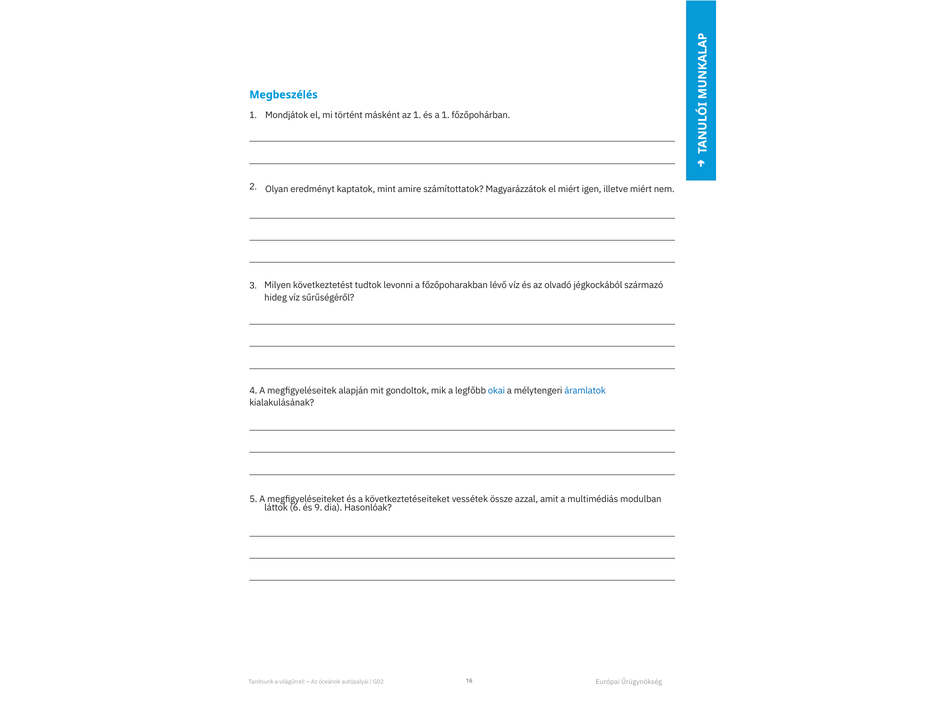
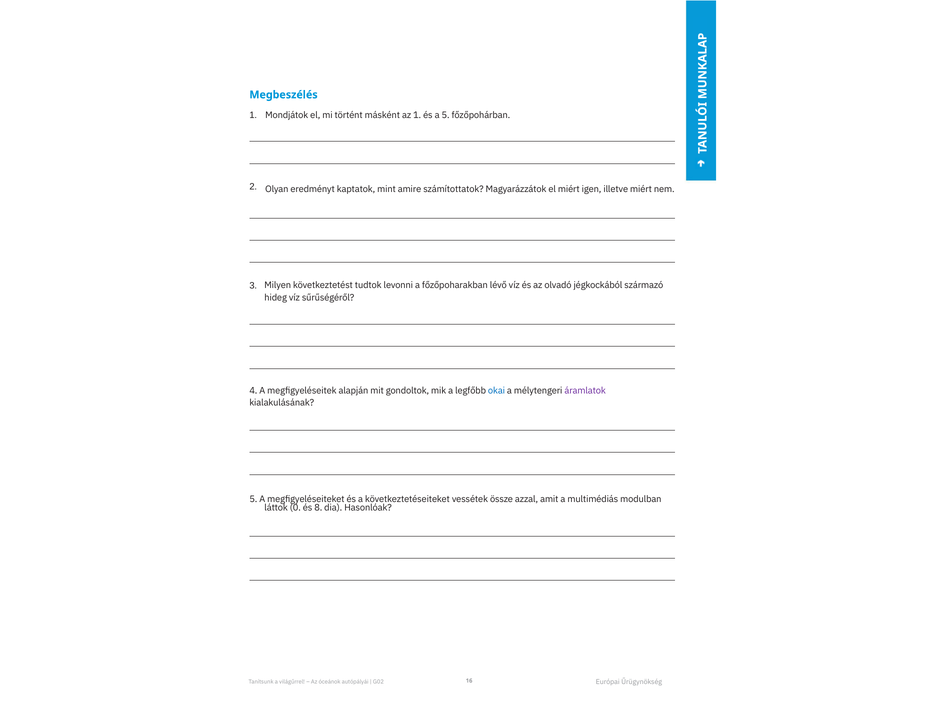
a 1: 1 -> 5 (446, 115)
áramlatok colour: blue -> purple (585, 391)
6: 6 -> 0 (295, 508)
9: 9 -> 8 (318, 508)
